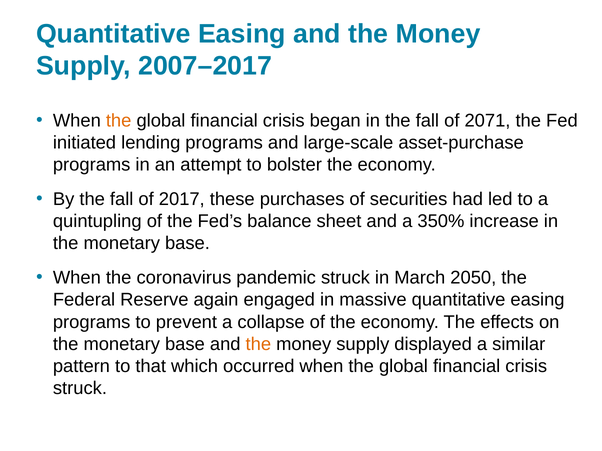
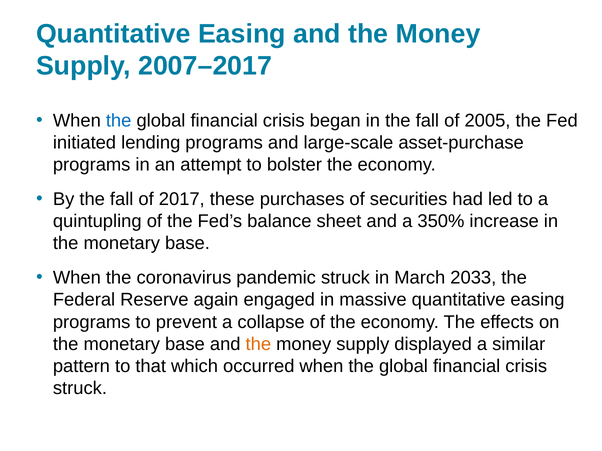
the colour: orange -> blue (119, 121)
2071: 2071 -> 2005 (487, 121)
2050: 2050 -> 2033 (473, 278)
